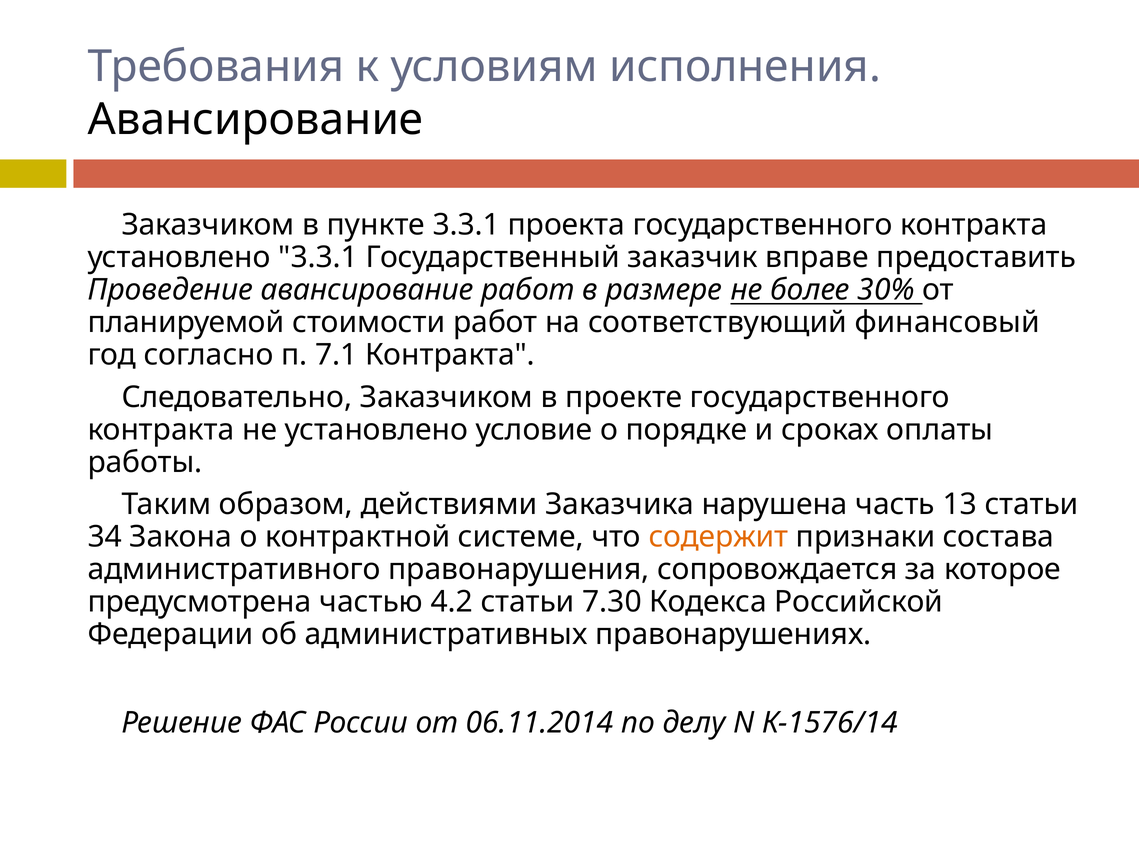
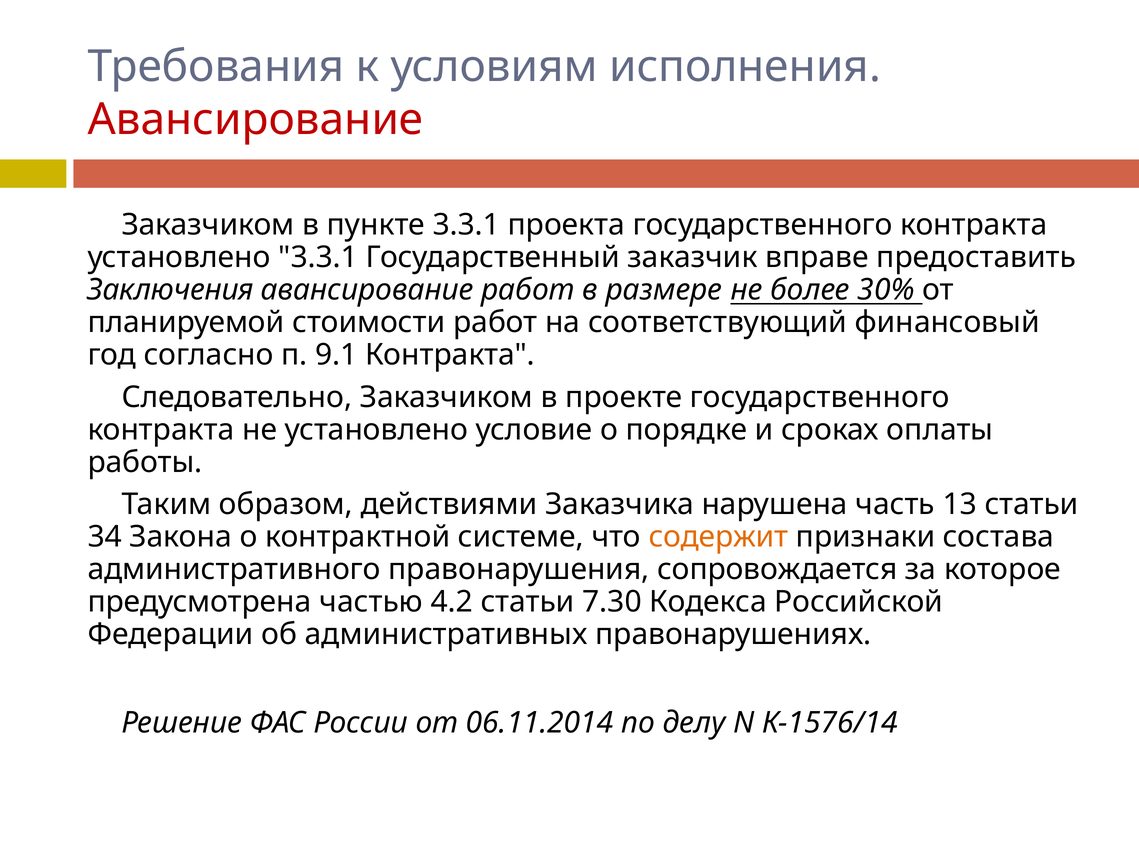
Авансирование colour: black -> red (255, 120)
Проведение: Проведение -> Заключения (170, 290)
7.1: 7.1 -> 9.1 (336, 355)
